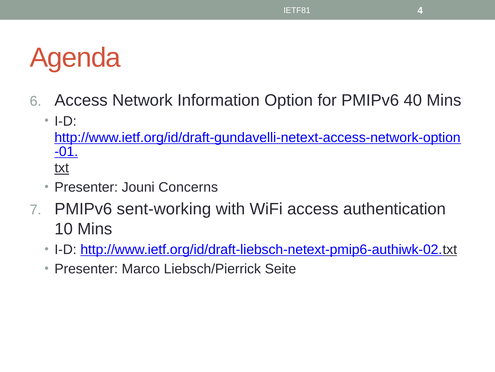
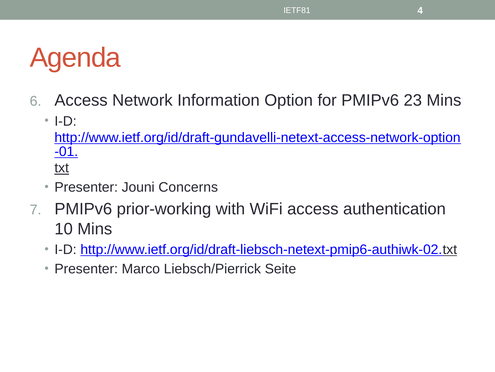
40: 40 -> 23 (413, 100)
sent-working: sent-working -> prior-working (164, 209)
